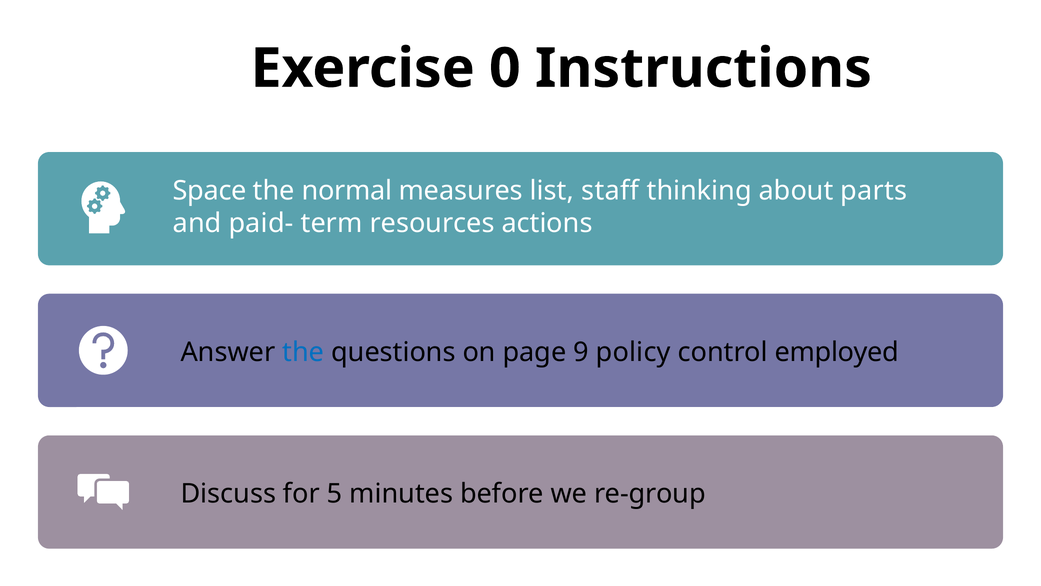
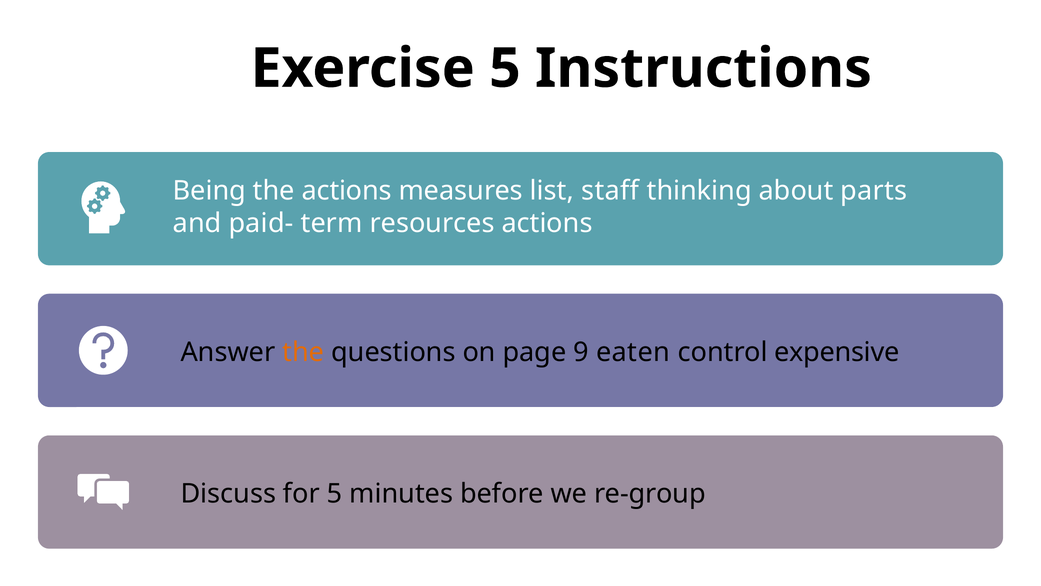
Exercise 0: 0 -> 5 (505, 68)
Space: Space -> Being (209, 190)
the normal: normal -> actions (347, 190)
the colour: blue -> orange (303, 352)
policy: policy -> eaten (633, 352)
employed: employed -> expensive (837, 352)
